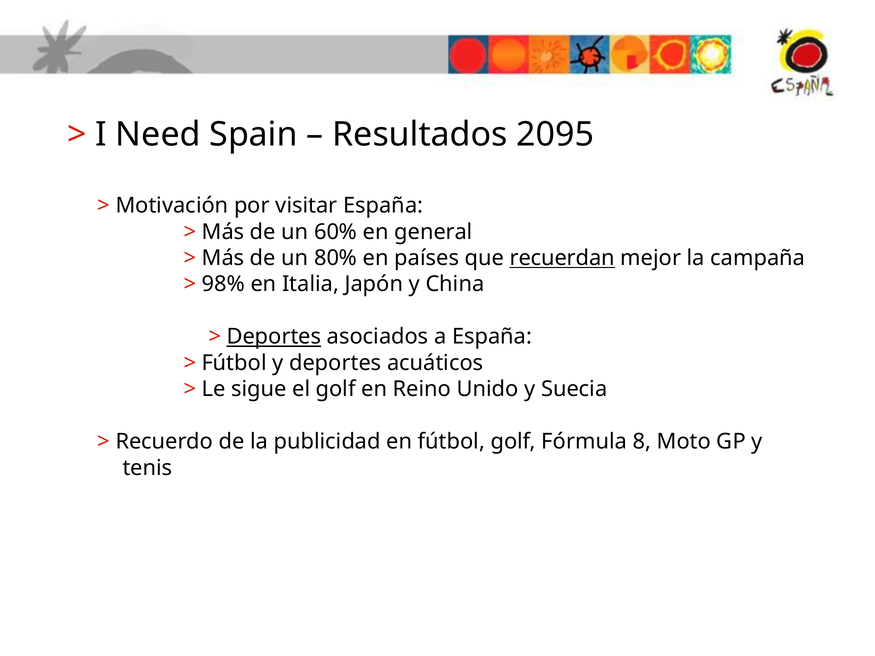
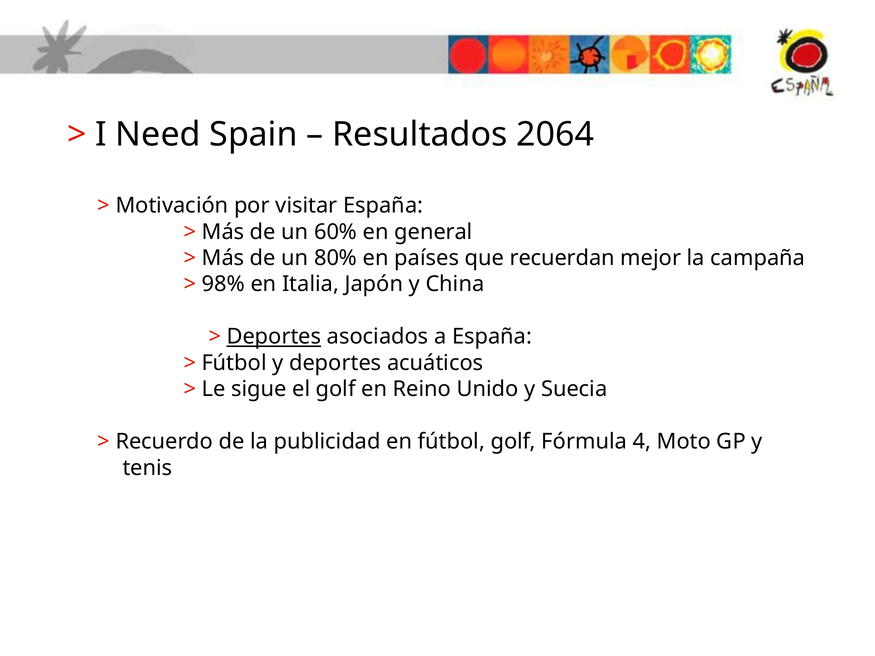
2095: 2095 -> 2064 (555, 135)
recuerdan underline: present -> none (562, 258)
8: 8 -> 4 (642, 442)
